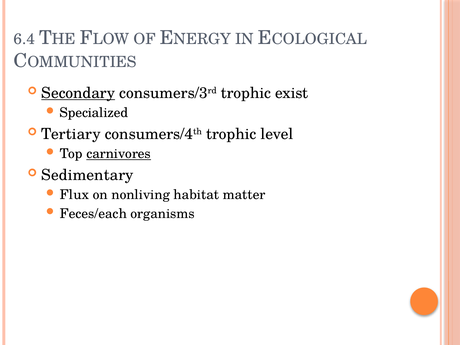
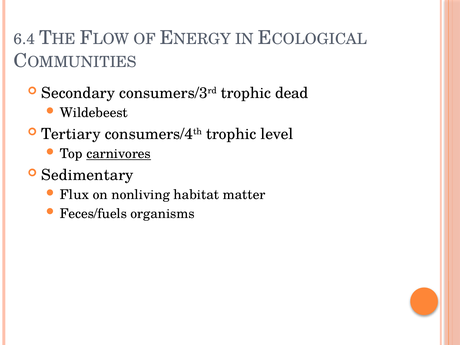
Secondary underline: present -> none (78, 93)
exist: exist -> dead (292, 93)
Specialized: Specialized -> Wildebeest (94, 113)
Feces/each: Feces/each -> Feces/fuels (93, 214)
